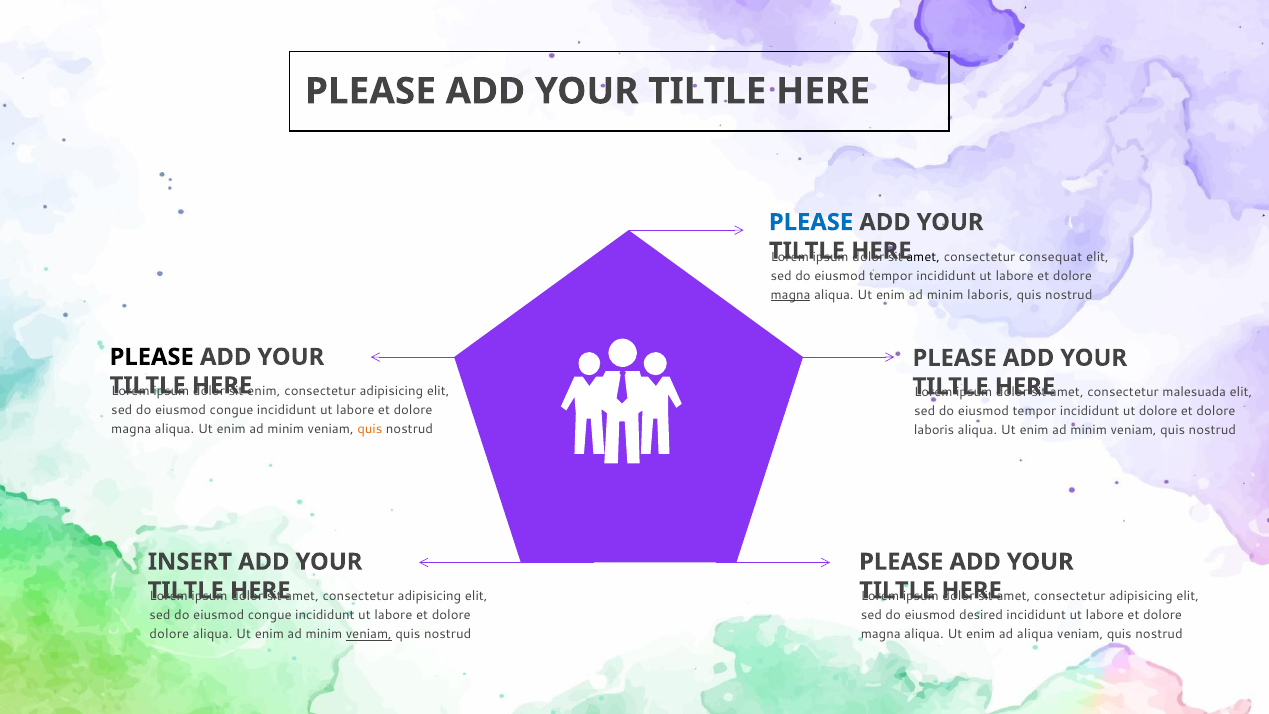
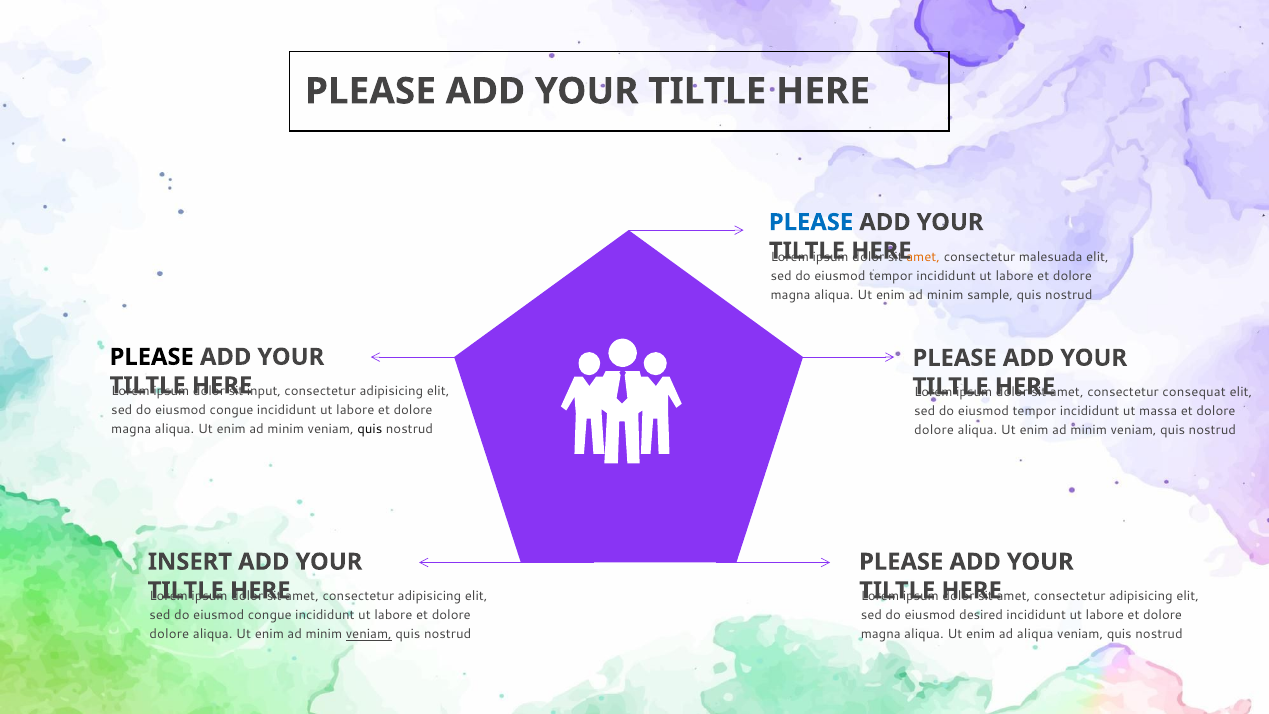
amet colour: black -> orange (923, 257)
consequat: consequat -> malesuada (1051, 257)
magna underline: present -> none (791, 295)
minim laboris: laboris -> sample (990, 295)
enim: enim -> input (264, 391)
malesuada: malesuada -> consequat (1194, 392)
ut dolore: dolore -> massa (1158, 411)
quis colour: orange -> black (370, 429)
laboris: laboris -> dolore (934, 430)
